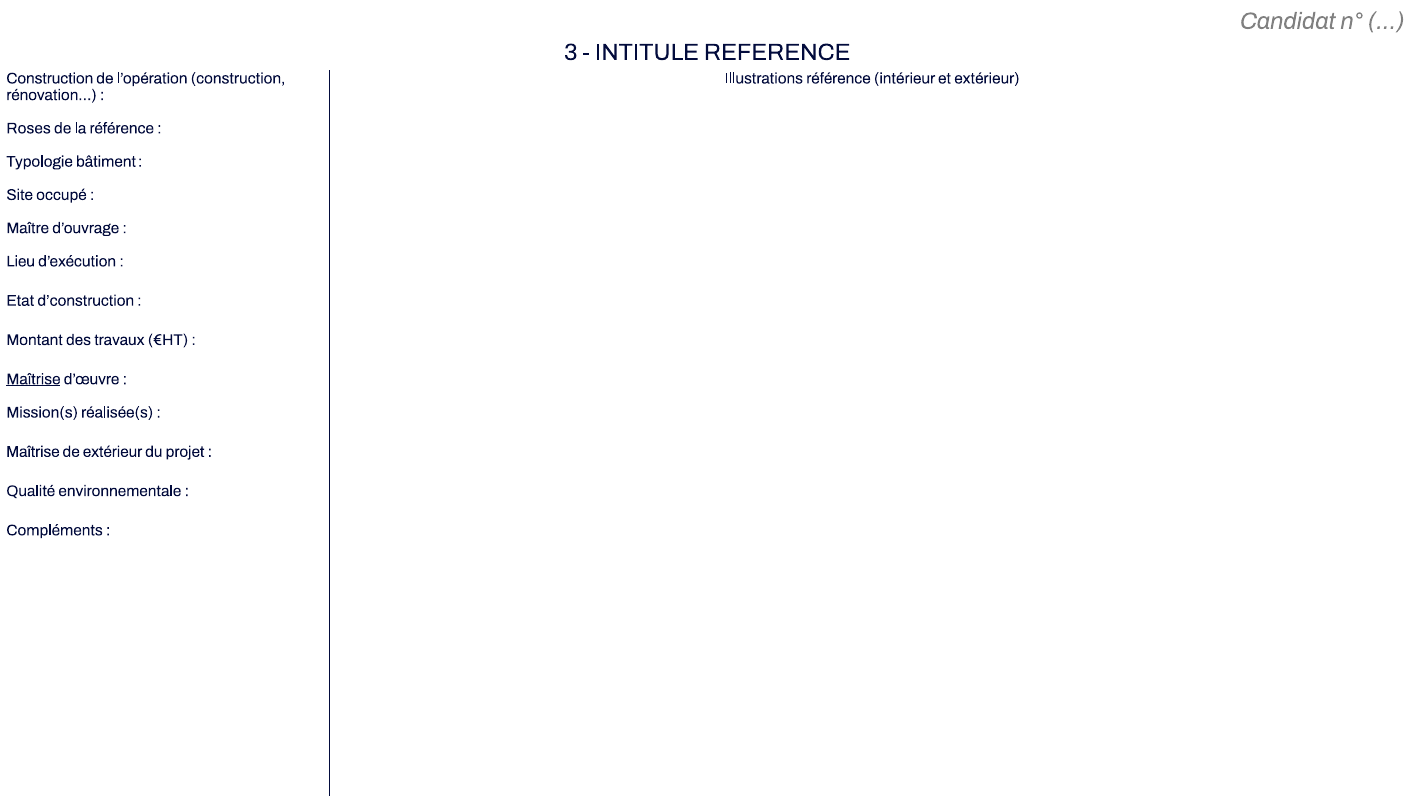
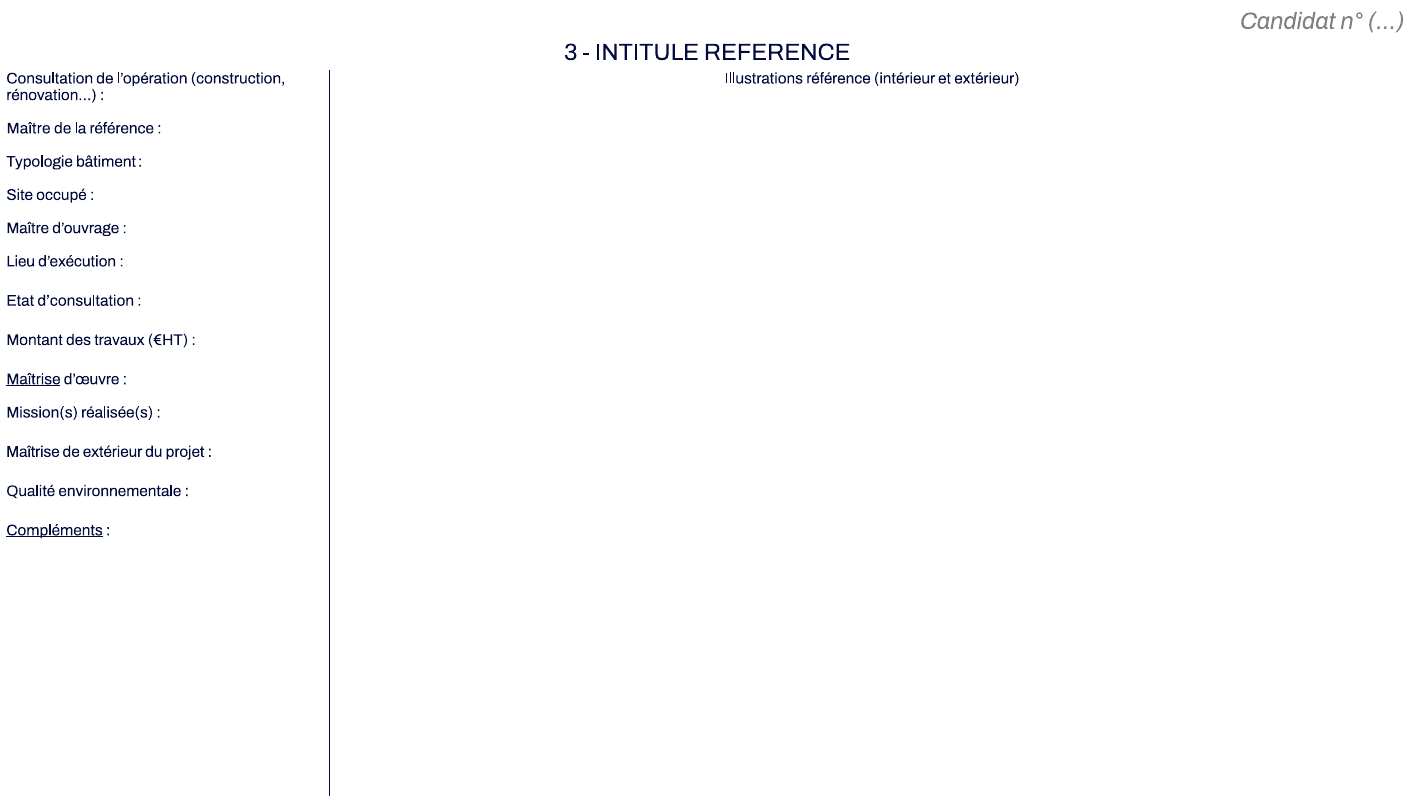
Construction: Construction -> Consultation (50, 78)
Roses: Roses -> Maître (28, 128)
d’construction: d’construction -> d’consultation (86, 301)
Compléments underline: none -> present (55, 530)
